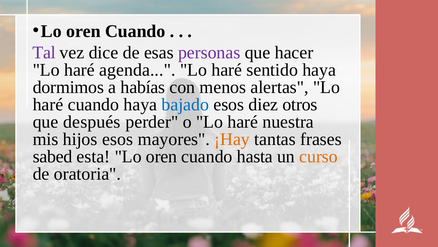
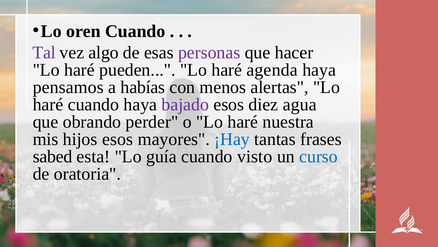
dice: dice -> algo (104, 52)
agenda: agenda -> pueden (137, 70)
sentido: sentido -> agenda (272, 70)
dormimos: dormimos -> pensamos (68, 87)
bajado colour: blue -> purple (185, 104)
otros: otros -> agua (300, 104)
después: después -> obrando (92, 122)
¡Hay colour: orange -> blue (232, 139)
esta Lo oren: oren -> guía (161, 156)
hasta: hasta -> visto (255, 156)
curso colour: orange -> blue (318, 156)
